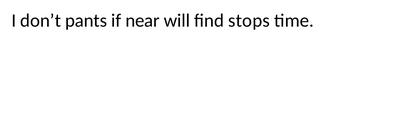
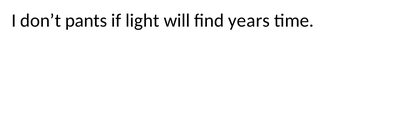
near: near -> light (142, 21)
stops: stops -> years (249, 21)
